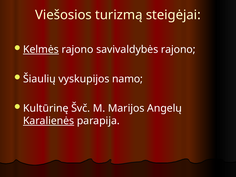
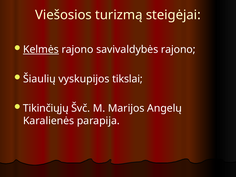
namo: namo -> tikslai (127, 79)
Kultūrinę: Kultūrinę -> Tikinčiųjų (46, 108)
Karalienės underline: present -> none (49, 121)
